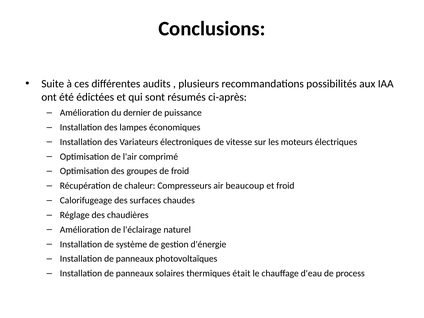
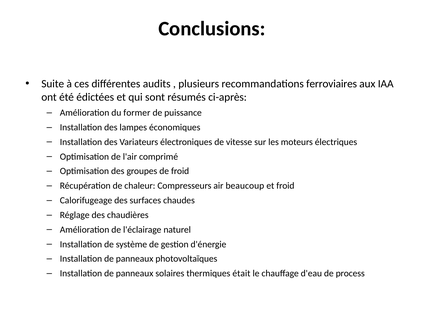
possibilités: possibilités -> ferroviaires (332, 84)
dernier: dernier -> former (137, 113)
